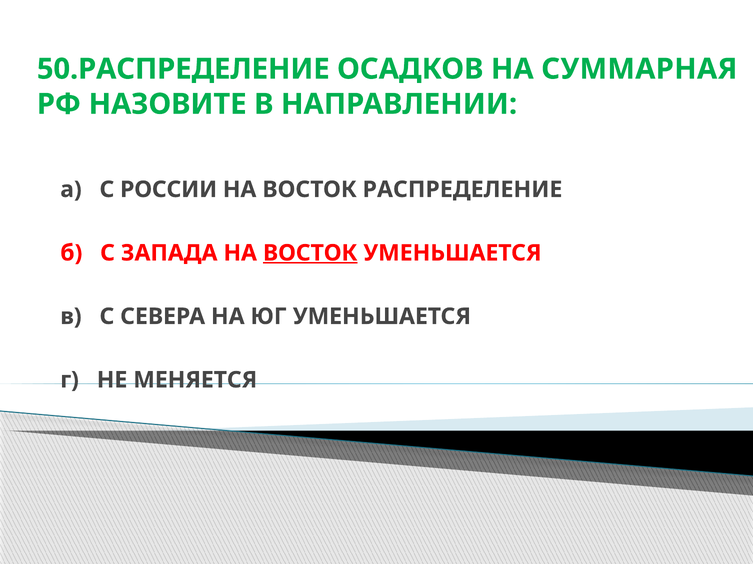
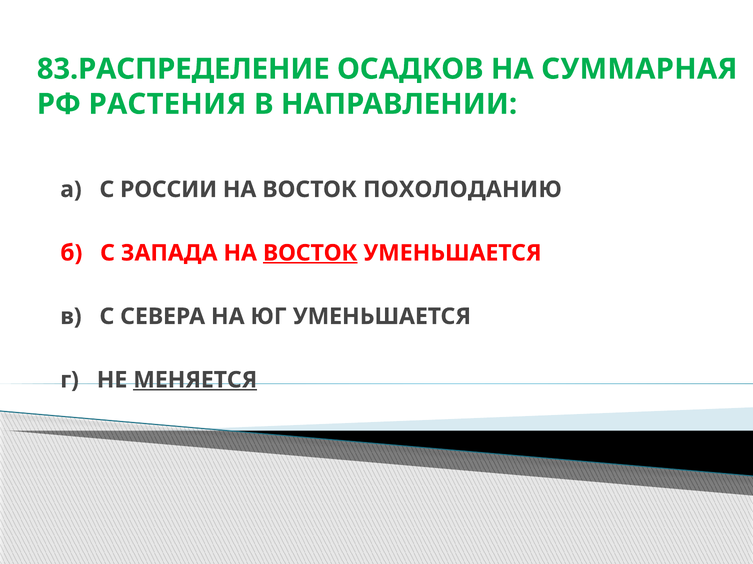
50.РАСПРЕДЕЛЕНИЕ: 50.РАСПРЕДЕЛЕНИЕ -> 83.РАСПРЕДЕЛЕНИЕ (183, 69)
НАЗОВИТЕ: НАЗОВИТЕ -> РАСТЕНИЯ (167, 104)
РАСПРЕДЕЛЕНИЕ: РАСПРЕДЕЛЕНИЕ -> ПОХОЛОДАНИЮ (462, 190)
МЕНЯЕТСЯ underline: none -> present (195, 380)
